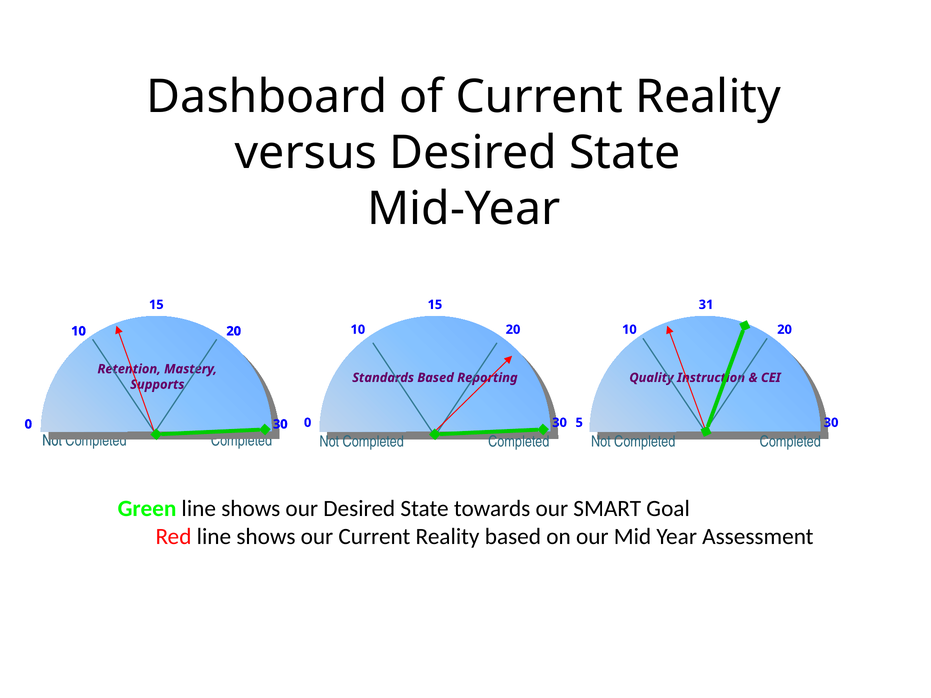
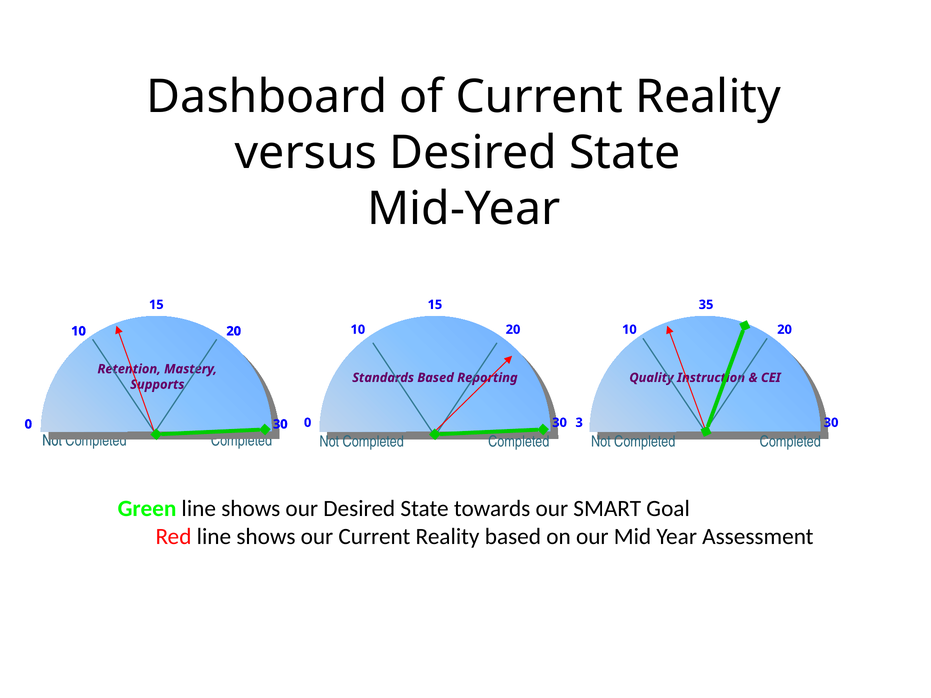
31: 31 -> 35 (706, 305)
5: 5 -> 3 (579, 423)
